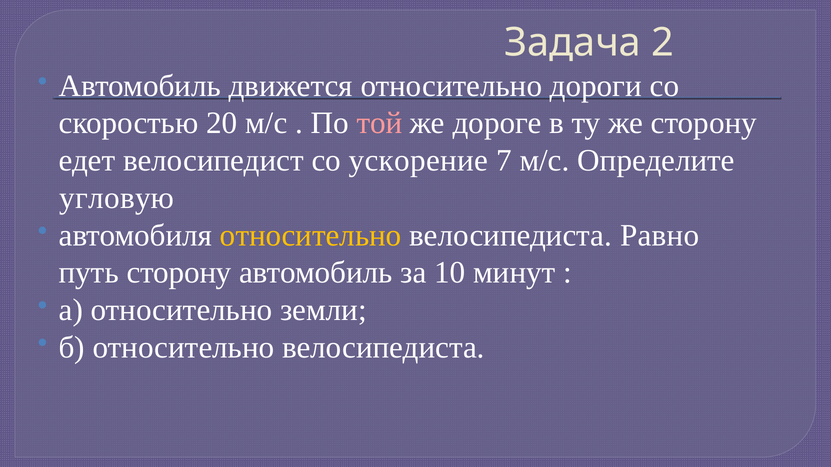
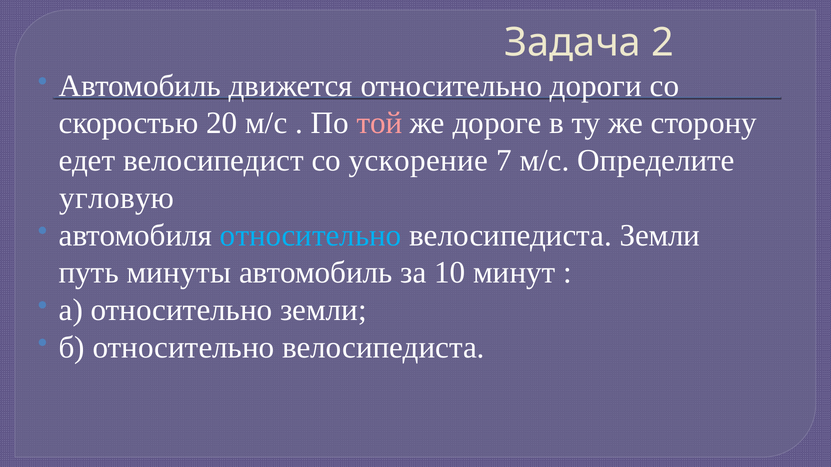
относительно colour: yellow -> light blue (311, 235)
велосипедиста Равно: Равно -> Земли (660, 235)
путь сторону: сторону -> минуты (179, 273)
